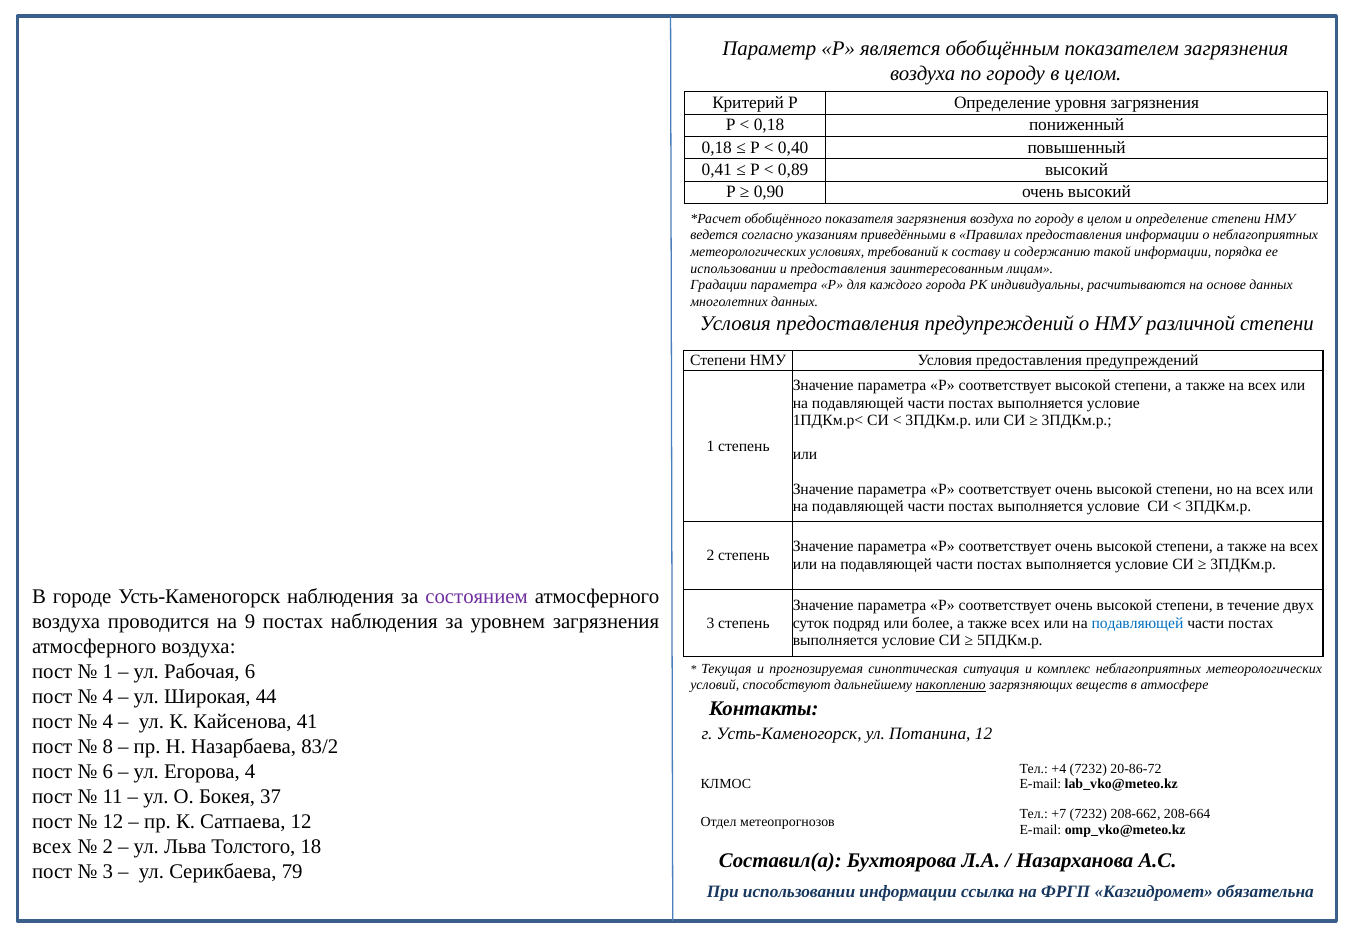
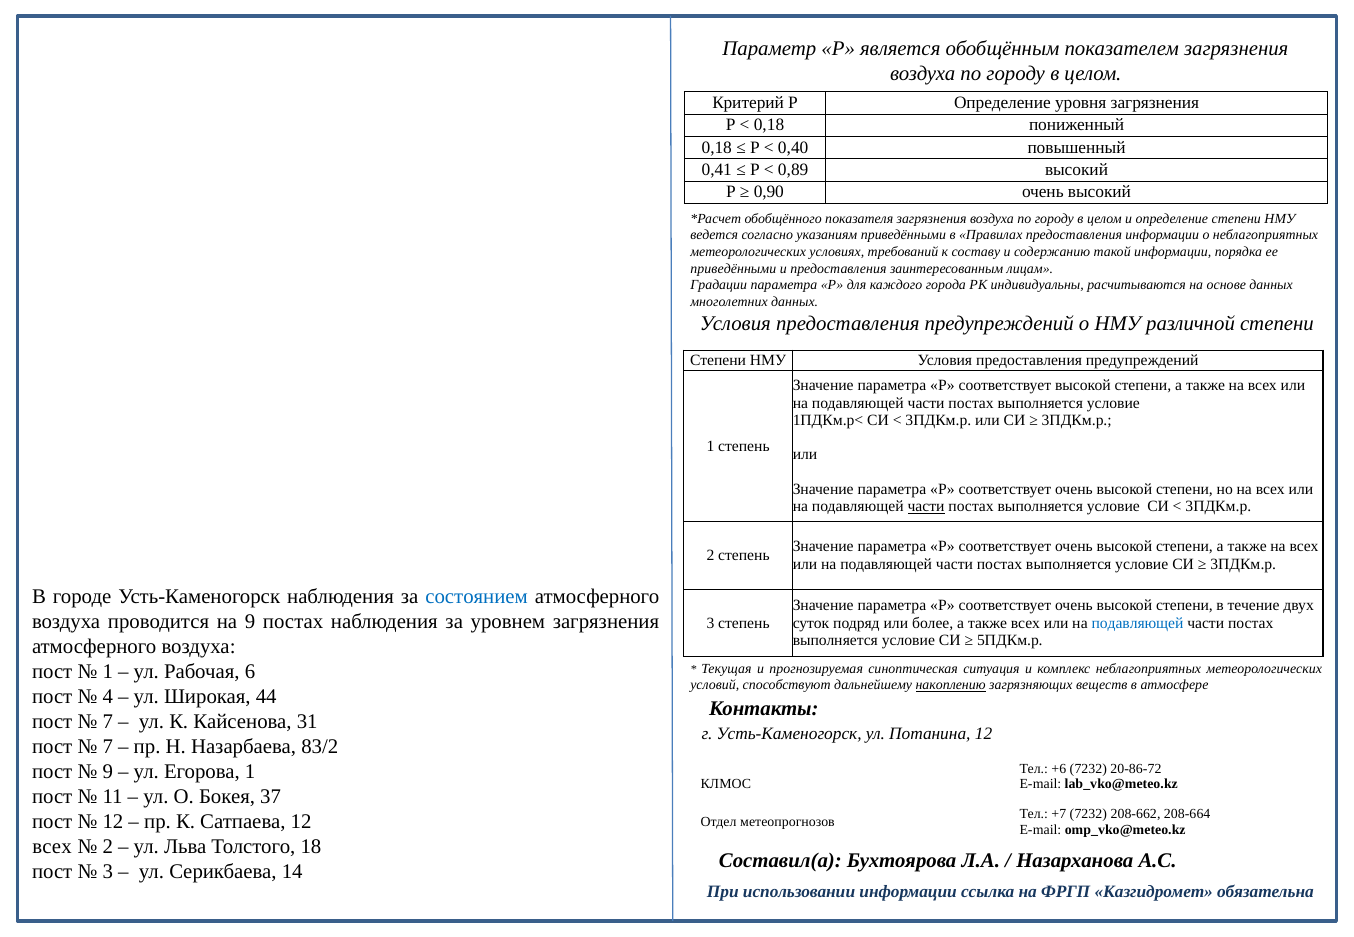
использовании: использовании -> приведёнными (733, 269)
части underline: none -> present (926, 507)
состоянием colour: purple -> blue (477, 597)
4: 4 -> 7 (108, 722)
41: 41 -> 31 (307, 722)
8: 8 -> 7 (108, 747)
6: 6 -> 9 (108, 772)
Егорова 4: 4 -> 1 (250, 772)
+4: +4 -> +6 (1059, 769)
79: 79 -> 14 (292, 872)
